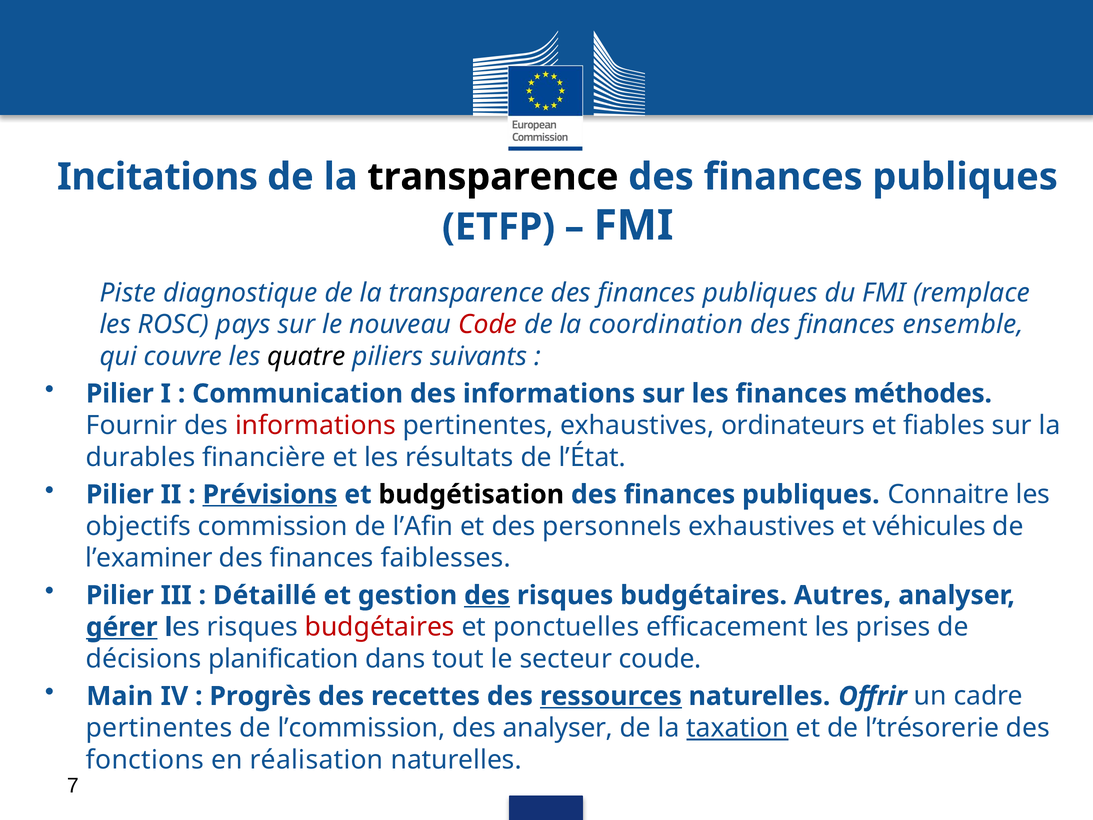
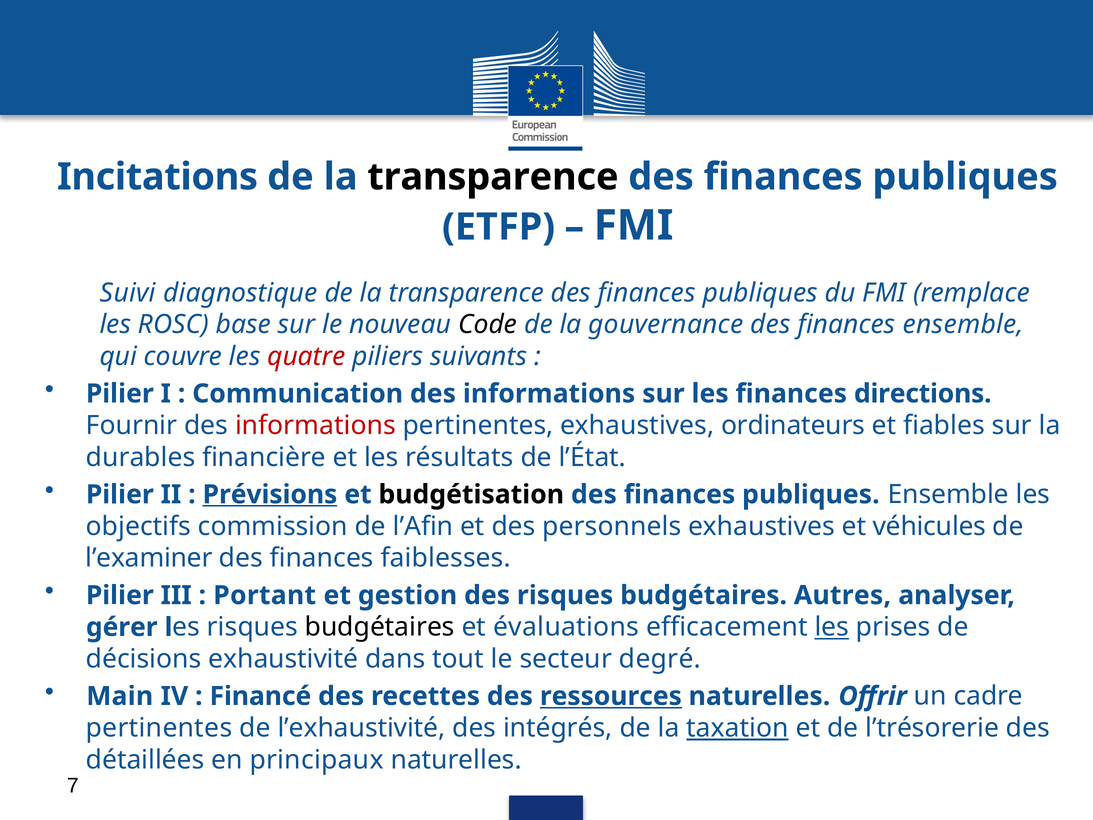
Piste: Piste -> Suivi (128, 293)
pays: pays -> base (243, 325)
Code colour: red -> black (488, 325)
coordination: coordination -> gouvernance (666, 325)
quatre colour: black -> red (306, 356)
méthodes: méthodes -> directions (923, 394)
publiques Connaitre: Connaitre -> Ensemble (948, 494)
Détaillé: Détaillé -> Portant (265, 595)
des underline: present -> none (487, 595)
gérer underline: present -> none (122, 627)
budgétaires colour: red -> black (380, 627)
ponctuelles: ponctuelles -> évaluations (566, 627)
les underline: none -> present (832, 627)
planification: planification -> exhaustivité (283, 659)
coude: coude -> degré (660, 659)
Progrès: Progrès -> Financé (260, 696)
l’commission: l’commission -> l’exhaustivité (362, 728)
des analyser: analyser -> intégrés (558, 728)
fonctions: fonctions -> détaillées (145, 760)
réalisation: réalisation -> principaux (317, 760)
